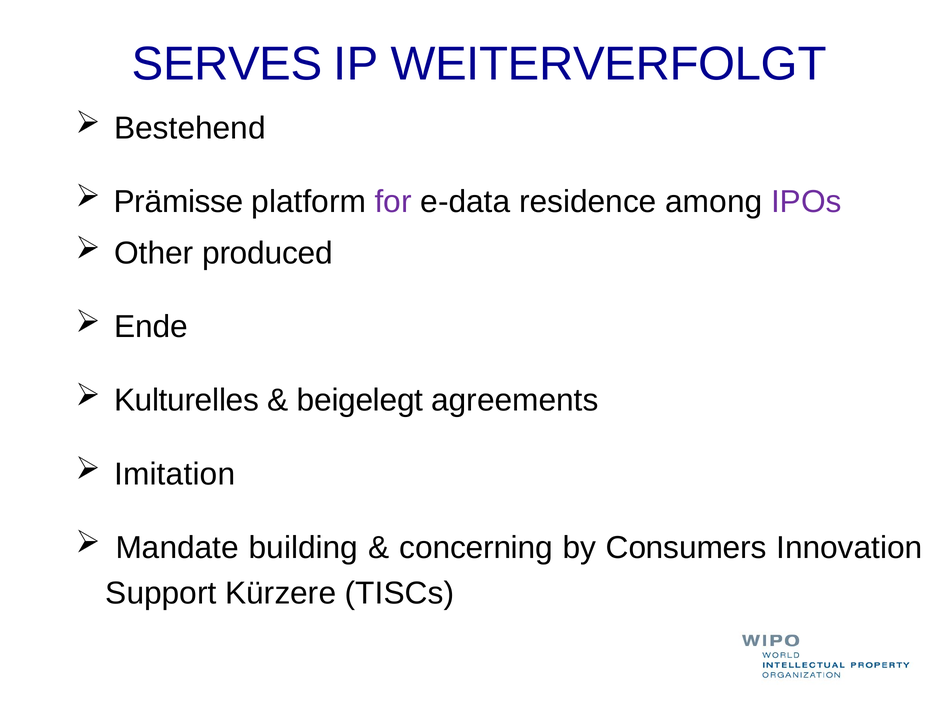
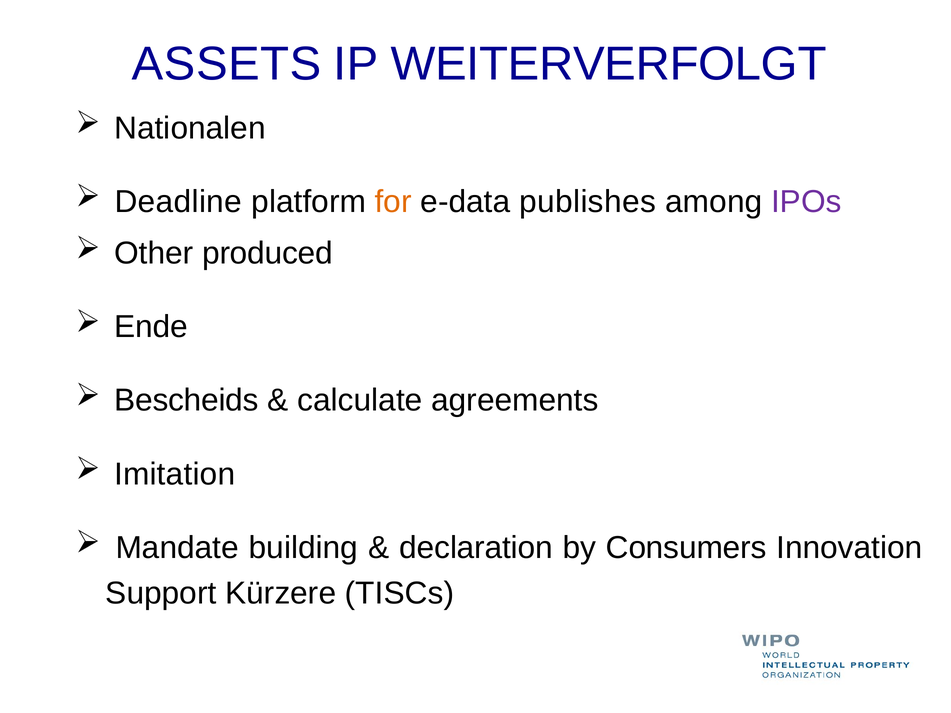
SERVES: SERVES -> ASSETS (227, 64)
Bestehend: Bestehend -> Nationalen (190, 128)
Prämisse: Prämisse -> Deadline (178, 202)
for colour: purple -> orange (393, 202)
residence: residence -> publishes (588, 202)
Kulturelles: Kulturelles -> Bescheids (186, 401)
beigelegt: beigelegt -> calculate (360, 401)
concerning: concerning -> declaration (476, 548)
